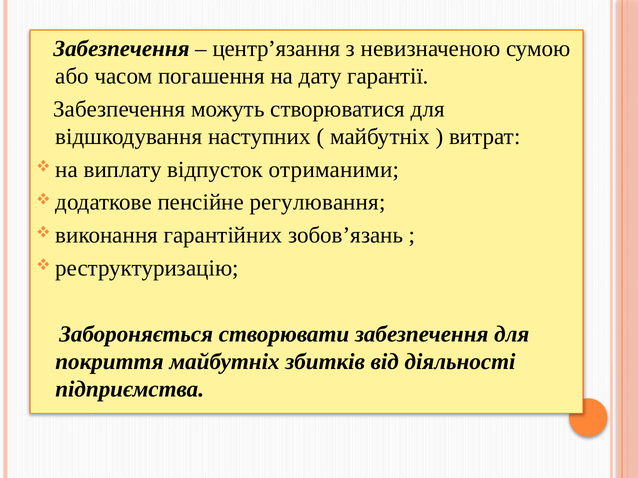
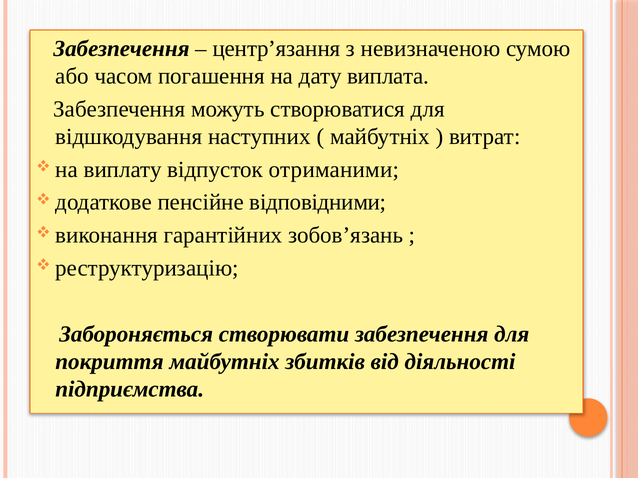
гарантії: гарантії -> виплата (388, 76)
регулювання: регулювання -> відповідними (318, 203)
